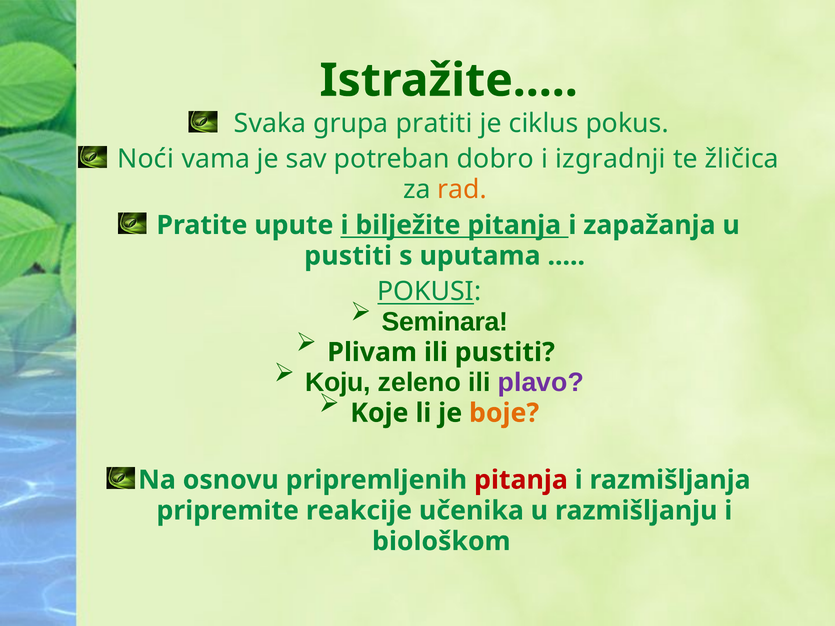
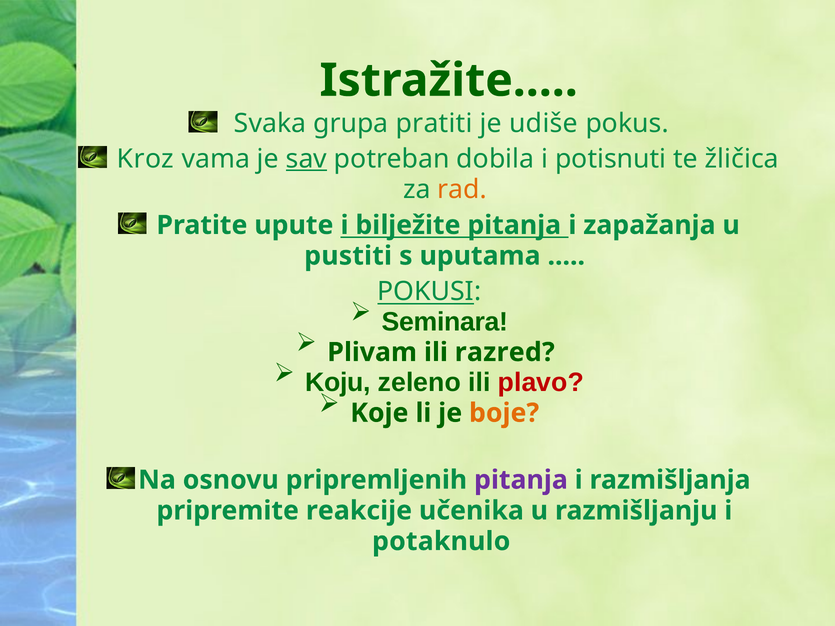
ciklus: ciklus -> udiše (544, 124)
Noći: Noći -> Kroz (145, 159)
sav underline: none -> present (306, 159)
dobro: dobro -> dobila (495, 159)
izgradnji: izgradnji -> potisnuti (611, 159)
ili pustiti: pustiti -> razred (505, 352)
plavo colour: purple -> red (541, 383)
pitanja colour: red -> purple (521, 480)
biološkom: biološkom -> potaknulo (441, 542)
